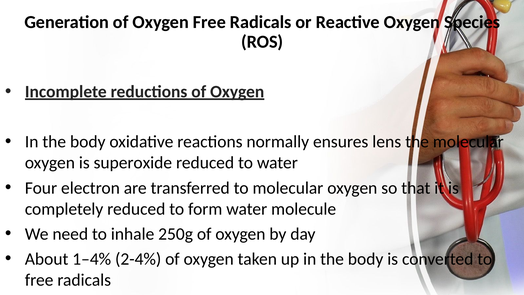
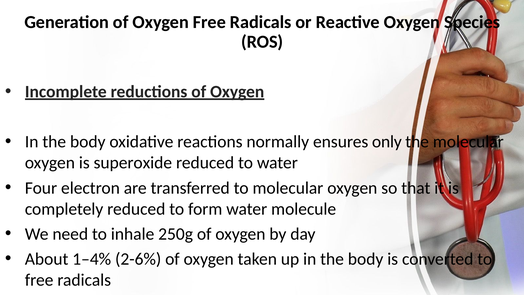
lens: lens -> only (387, 142)
2-4%: 2-4% -> 2-6% (138, 259)
